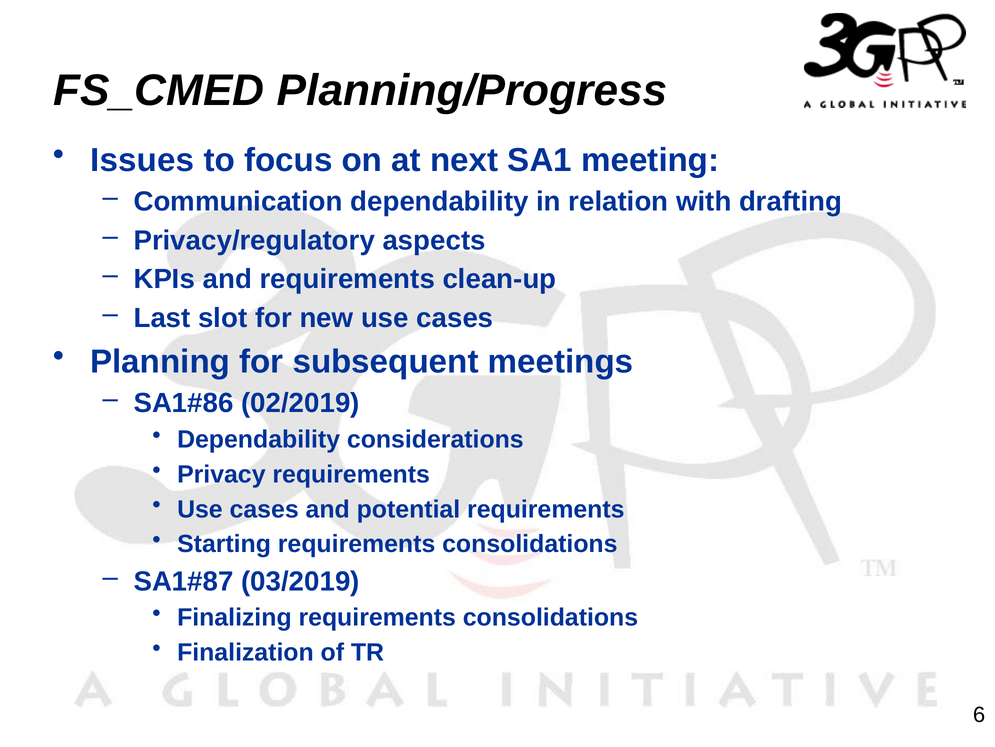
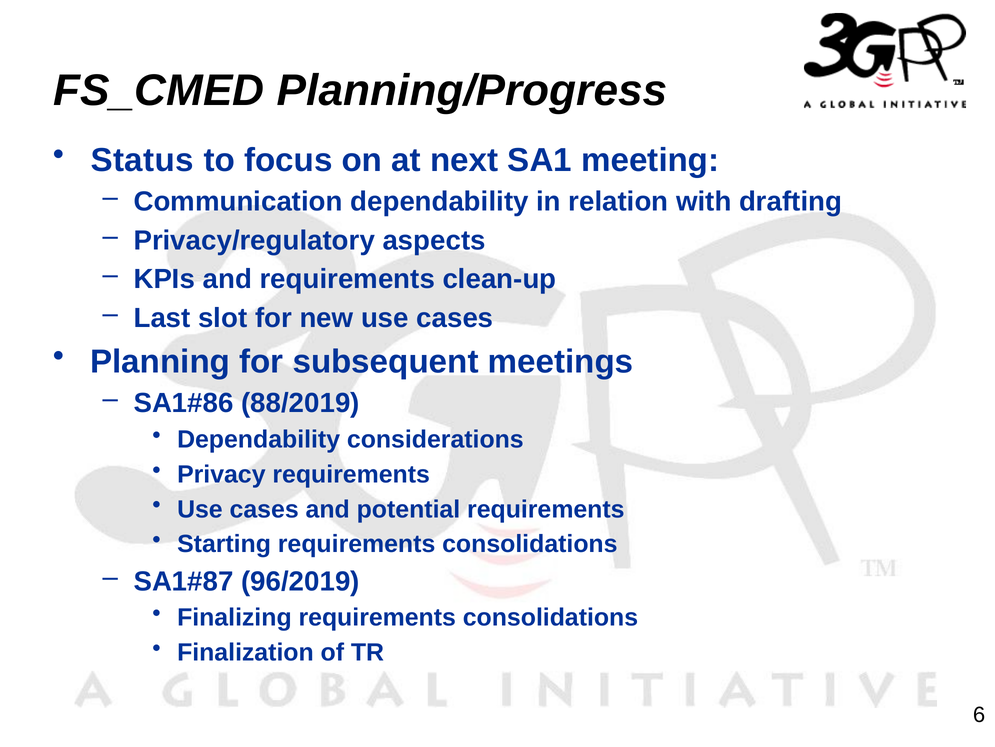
Issues: Issues -> Status (142, 160)
02/2019: 02/2019 -> 88/2019 (300, 403)
03/2019: 03/2019 -> 96/2019 (300, 581)
